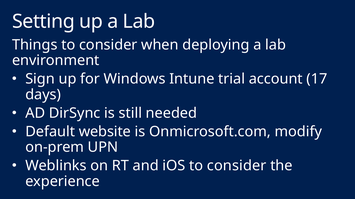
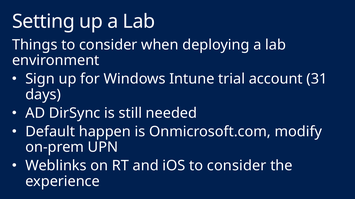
17: 17 -> 31 (317, 79)
website: website -> happen (105, 132)
